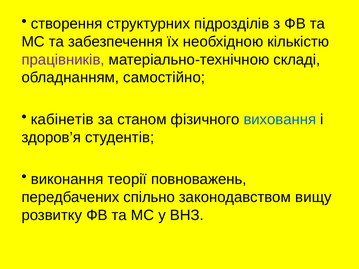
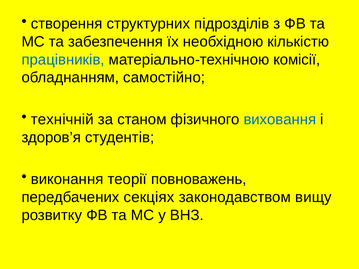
працівників colour: purple -> blue (63, 60)
складі: складі -> комісії (297, 60)
кабінетів: кабінетів -> технічній (62, 120)
спільно: спільно -> секціях (149, 197)
